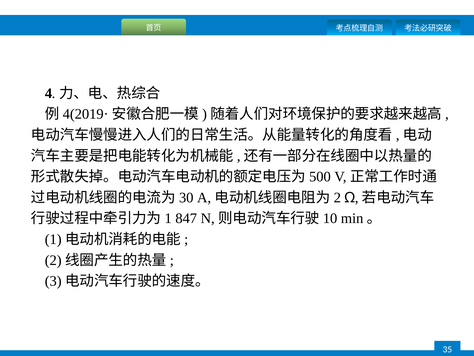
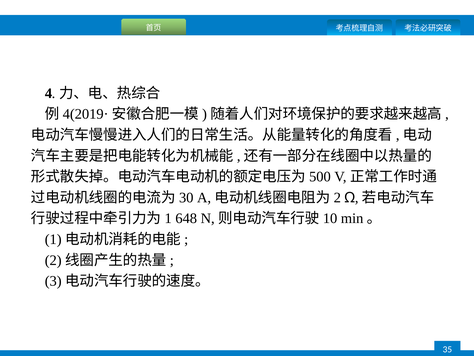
847: 847 -> 648 (186, 218)
